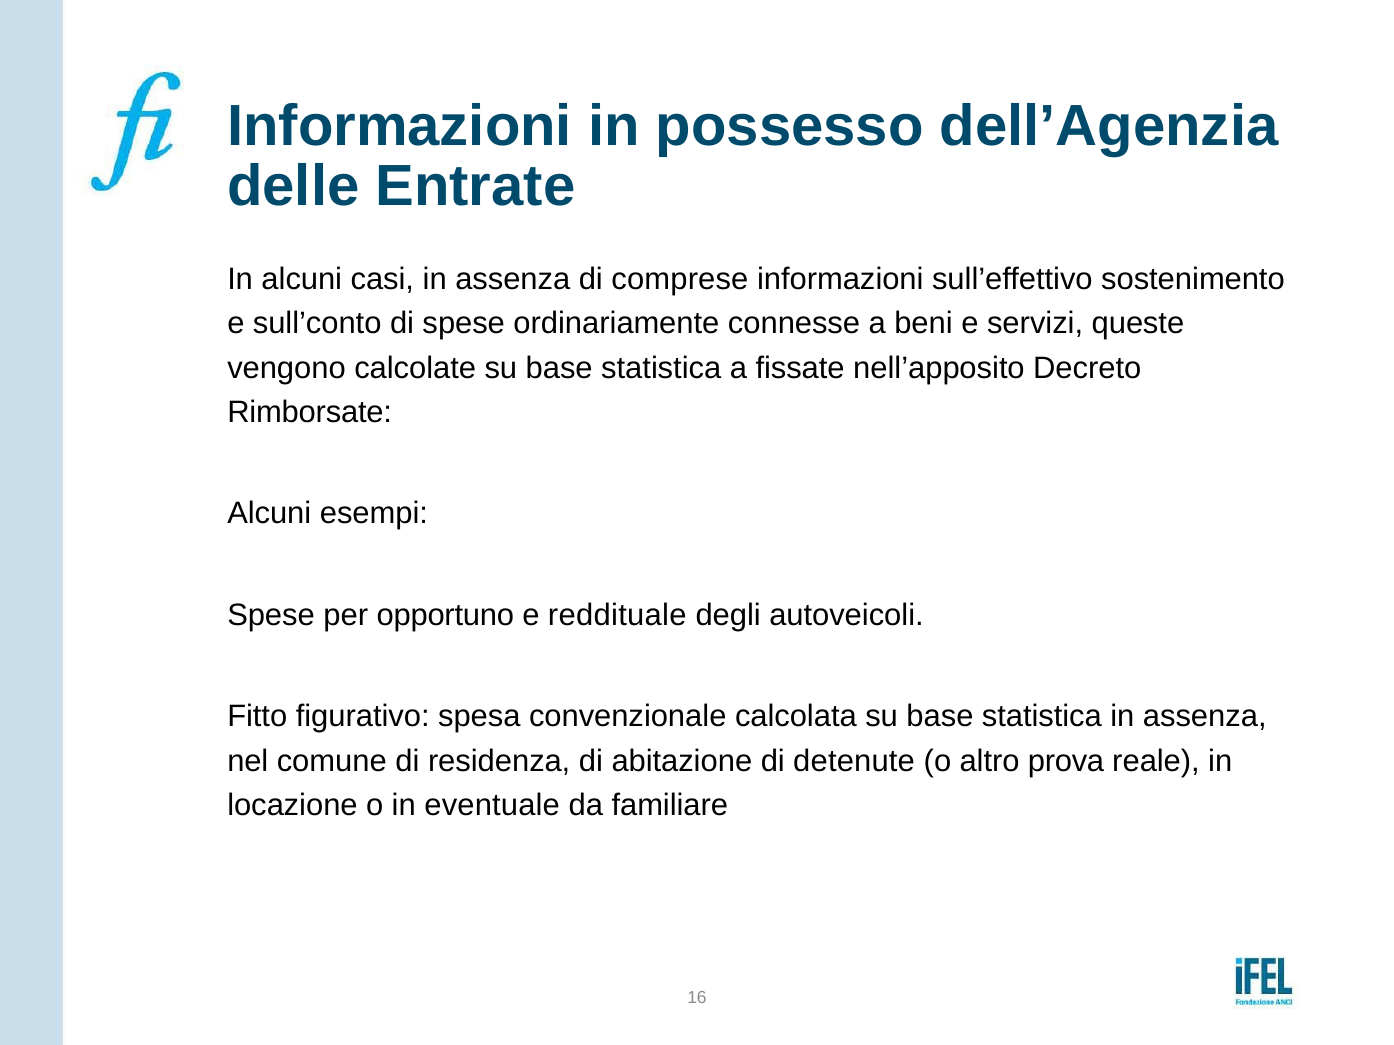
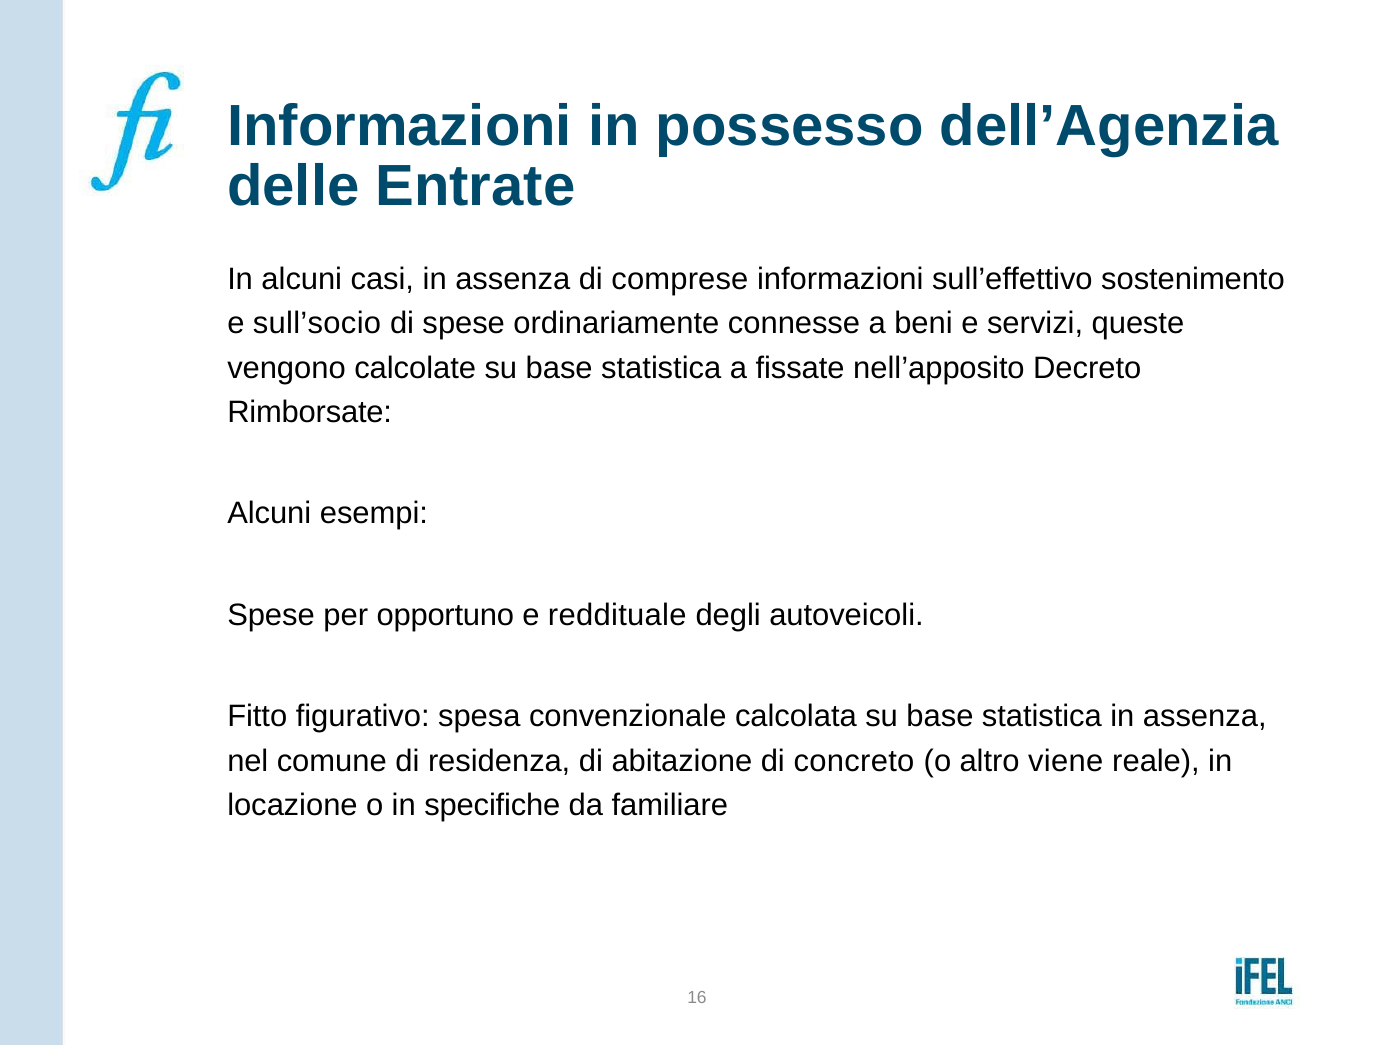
sull’conto: sull’conto -> sull’socio (317, 324)
detenute: detenute -> concreto (854, 761)
prova: prova -> viene (1066, 761)
eventuale: eventuale -> specifiche (492, 806)
